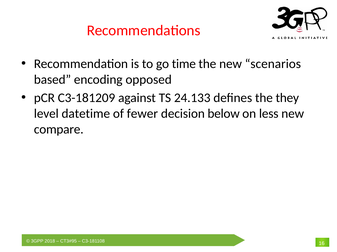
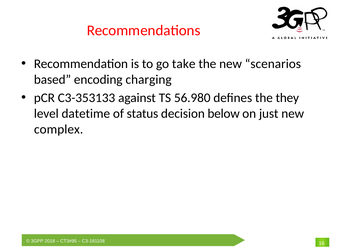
time: time -> take (184, 64)
opposed: opposed -> charging (149, 80)
C3-181209: C3-181209 -> C3-353133 (86, 98)
24.133: 24.133 -> 56.980 (192, 98)
fewer: fewer -> status (142, 114)
less: less -> just (269, 114)
compare: compare -> complex (59, 130)
